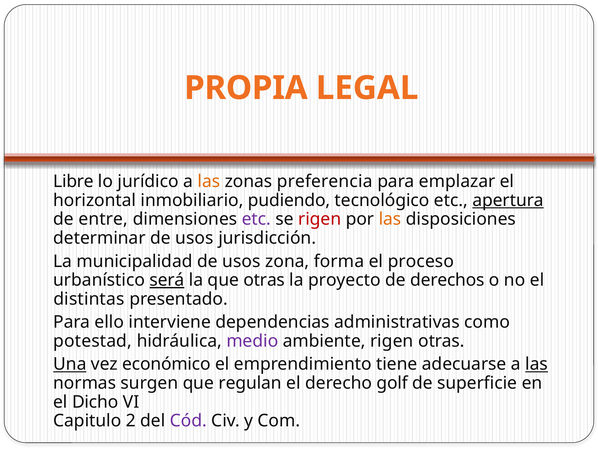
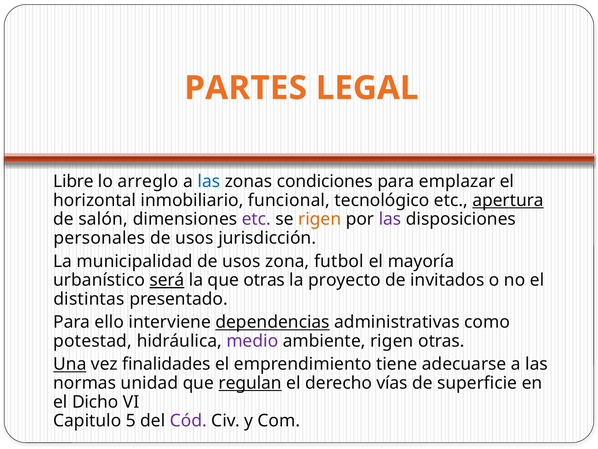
PROPIA: PROPIA -> PARTES (246, 88)
jurídico: jurídico -> arreglo (148, 181)
las colour: orange -> blue (209, 181)
preferencia: preferencia -> condiciones (325, 181)
pudiendo: pudiendo -> funcional (289, 200)
entre: entre -> salón (103, 219)
rigen colour: red -> orange (320, 219)
las colour: orange -> purple (390, 219)
determinar: determinar -> personales (99, 238)
forma: forma -> futbol (339, 261)
proceso: proceso -> mayoría (421, 261)
derechos: derechos -> invitados (447, 280)
dependencias underline: none -> present (273, 322)
económico: económico -> finalidades (166, 364)
las underline: present -> none (537, 364)
surgen: surgen -> unidad (149, 383)
regulan underline: none -> present (250, 383)
golf: golf -> vías (392, 383)
2: 2 -> 5 (131, 420)
